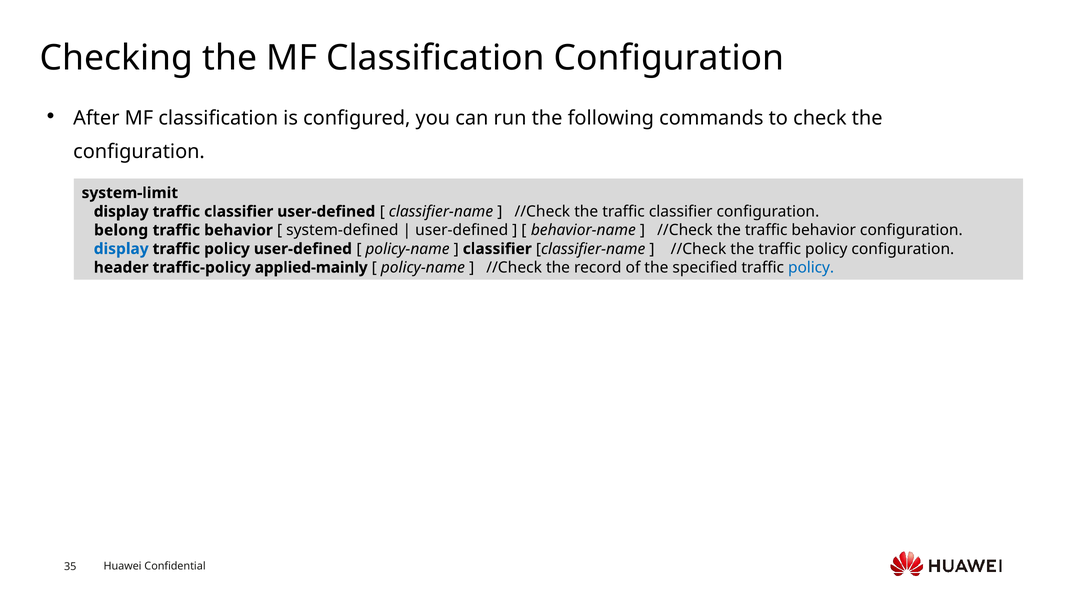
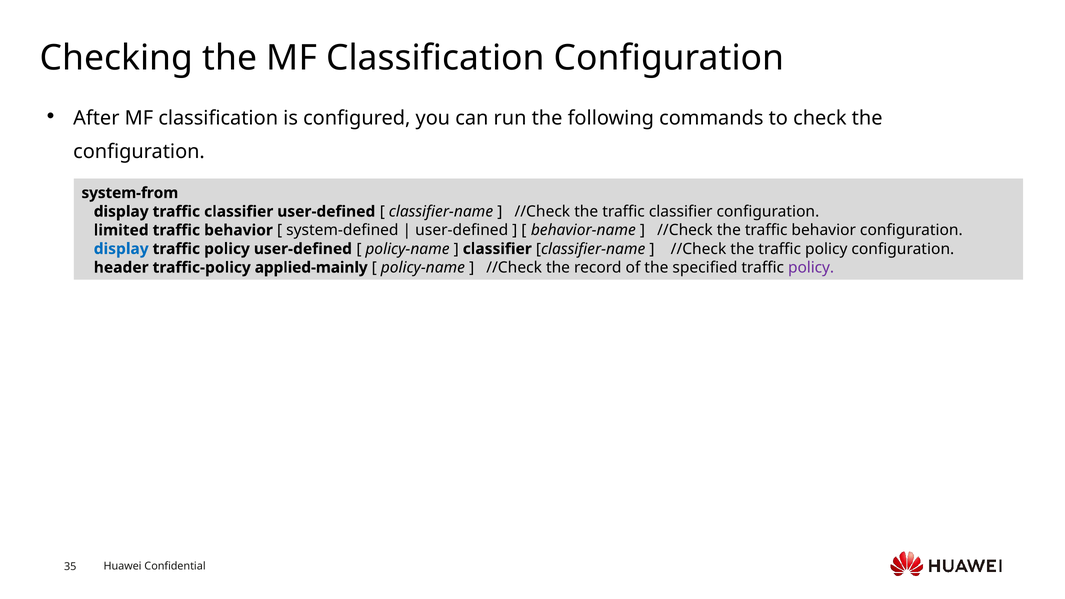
system-limit: system-limit -> system-from (130, 193)
belong: belong -> limited (121, 230)
policy colour: blue -> purple (811, 268)
